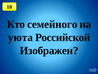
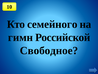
уюта: уюта -> гимн (20, 37)
Изображен: Изображен -> Свободное (49, 50)
